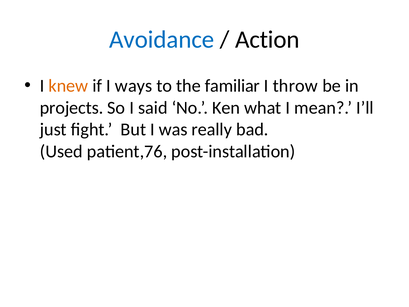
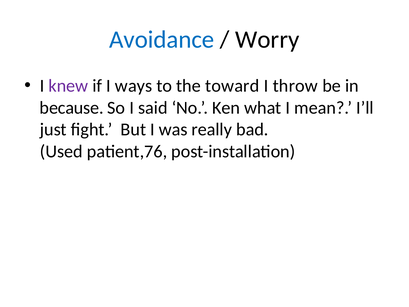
Action: Action -> Worry (267, 40)
knew colour: orange -> purple (68, 86)
familiar: familiar -> toward (232, 86)
projects: projects -> because (72, 108)
